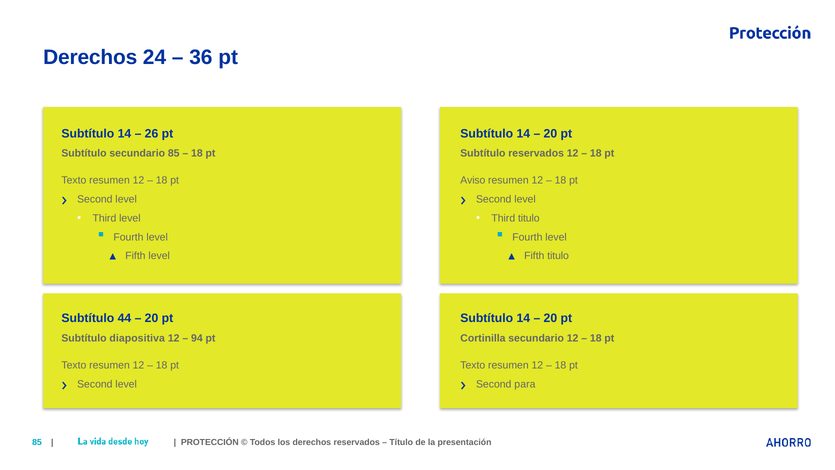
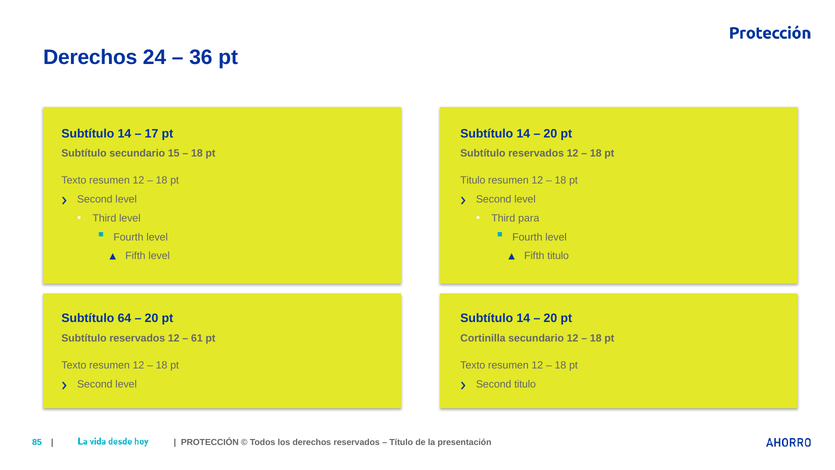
26: 26 -> 17 (152, 133)
secundario 85: 85 -> 15 (174, 153)
Aviso: Aviso -> Titulo (473, 180)
Third titulo: titulo -> para (529, 218)
44: 44 -> 64 (124, 318)
diapositiva: diapositiva -> reservados (137, 338)
94: 94 -> 61 (197, 338)
Second para: para -> titulo (525, 384)
